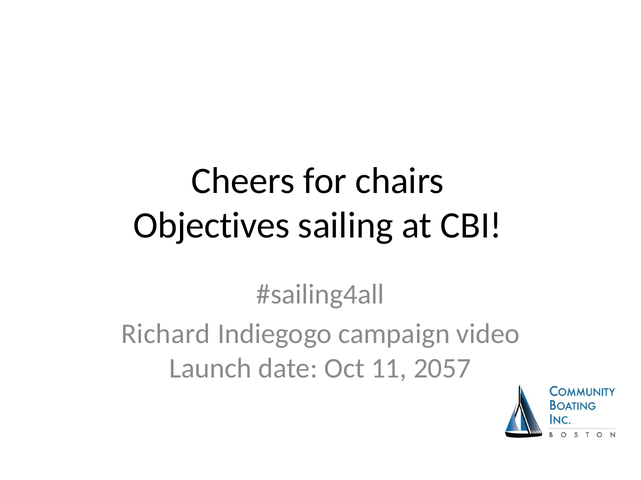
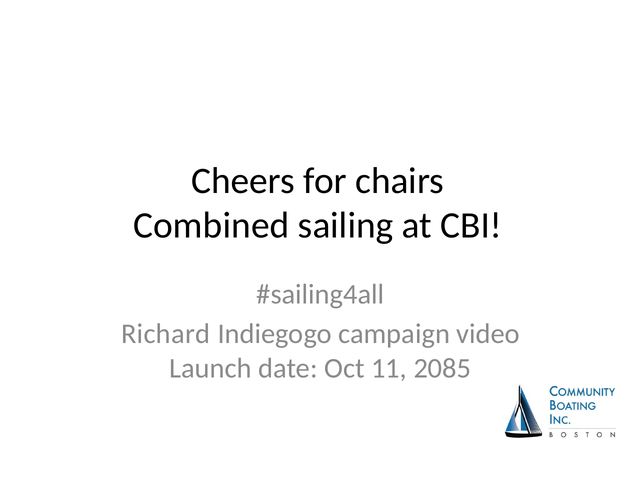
Objectives: Objectives -> Combined (211, 226)
2057: 2057 -> 2085 (442, 369)
